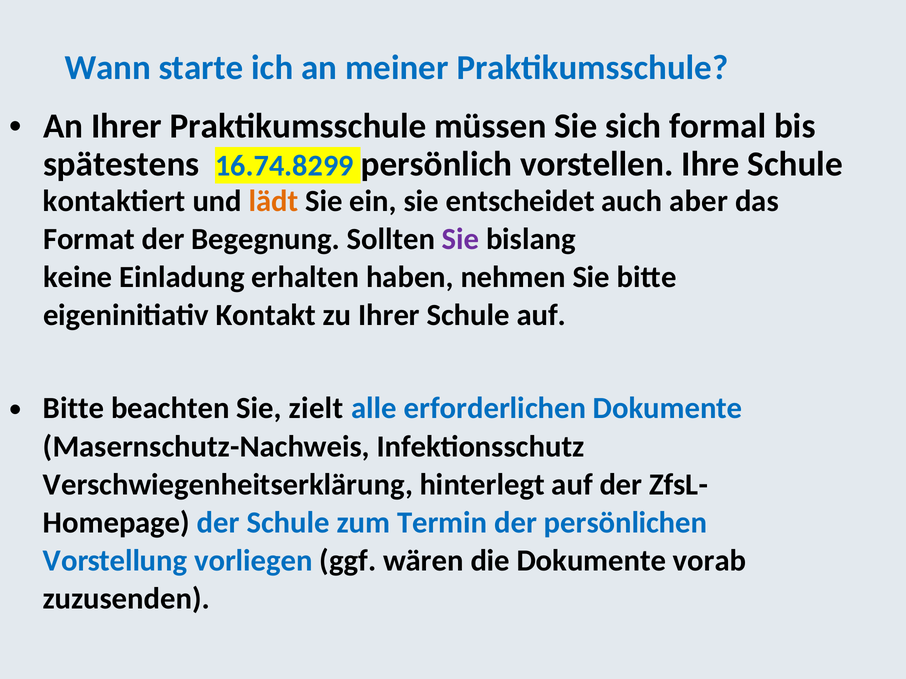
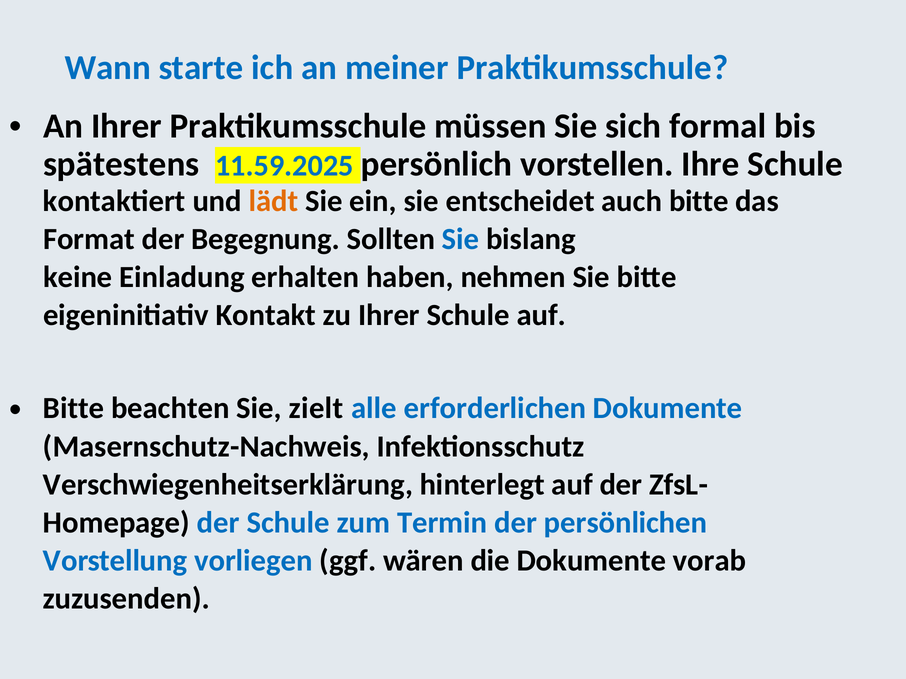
16.74.8299: 16.74.8299 -> 11.59.2025 (284, 166)
auch aber: aber -> bitte (699, 201)
Sie colour: purple -> blue (461, 239)
